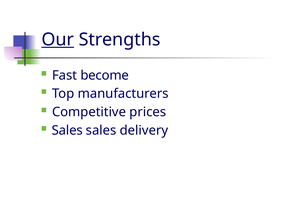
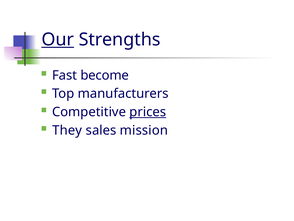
prices underline: none -> present (148, 112)
Sales: Sales -> They (67, 130)
delivery: delivery -> mission (144, 130)
